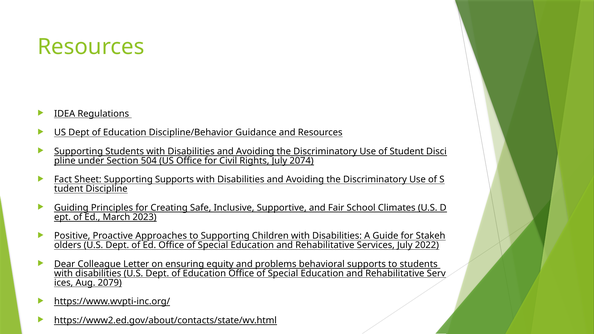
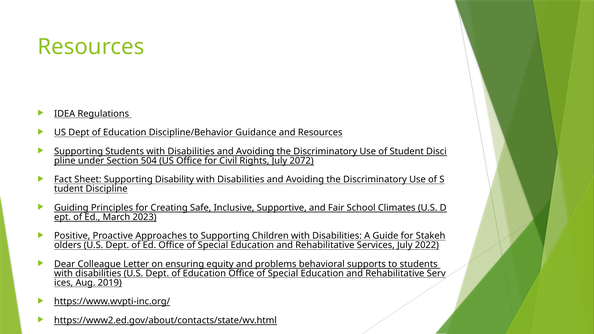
2074: 2074 -> 2072 (302, 161)
Supporting Supports: Supports -> Disability (174, 180)
2079: 2079 -> 2019 (110, 283)
